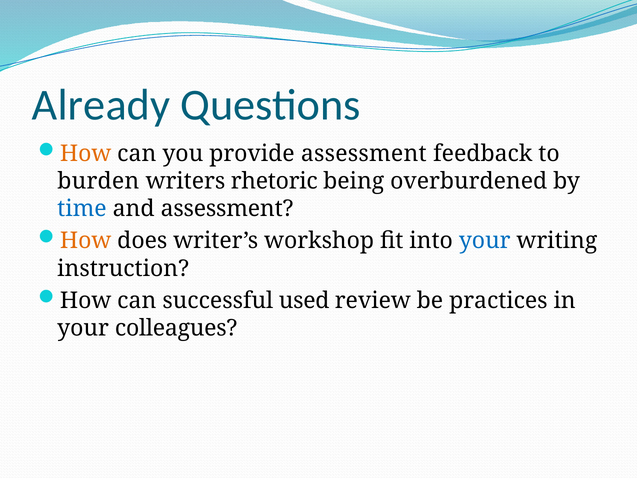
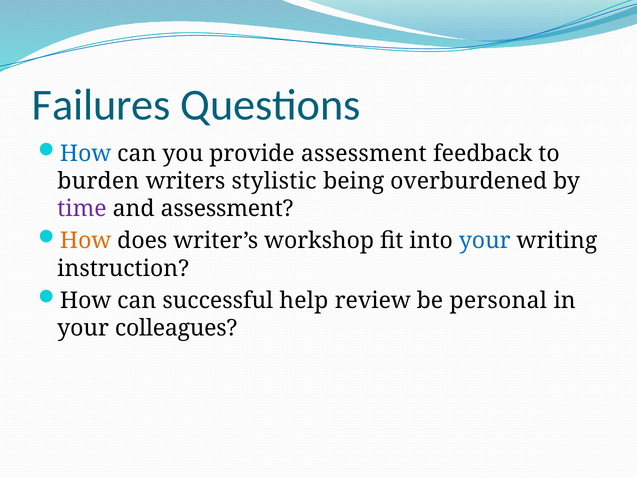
Already: Already -> Failures (101, 105)
How colour: orange -> blue (86, 153)
rhetoric: rhetoric -> stylistic (274, 181)
time colour: blue -> purple (82, 209)
used: used -> help (304, 300)
practices: practices -> personal (498, 300)
